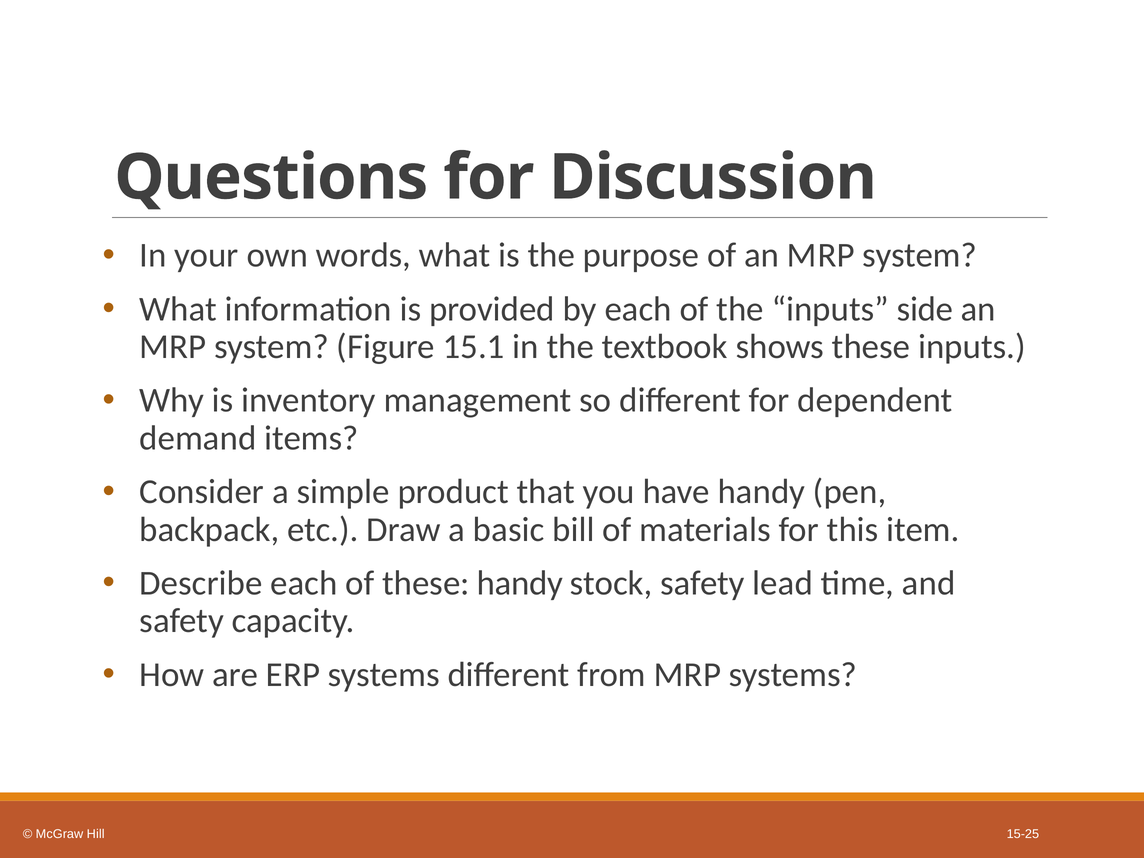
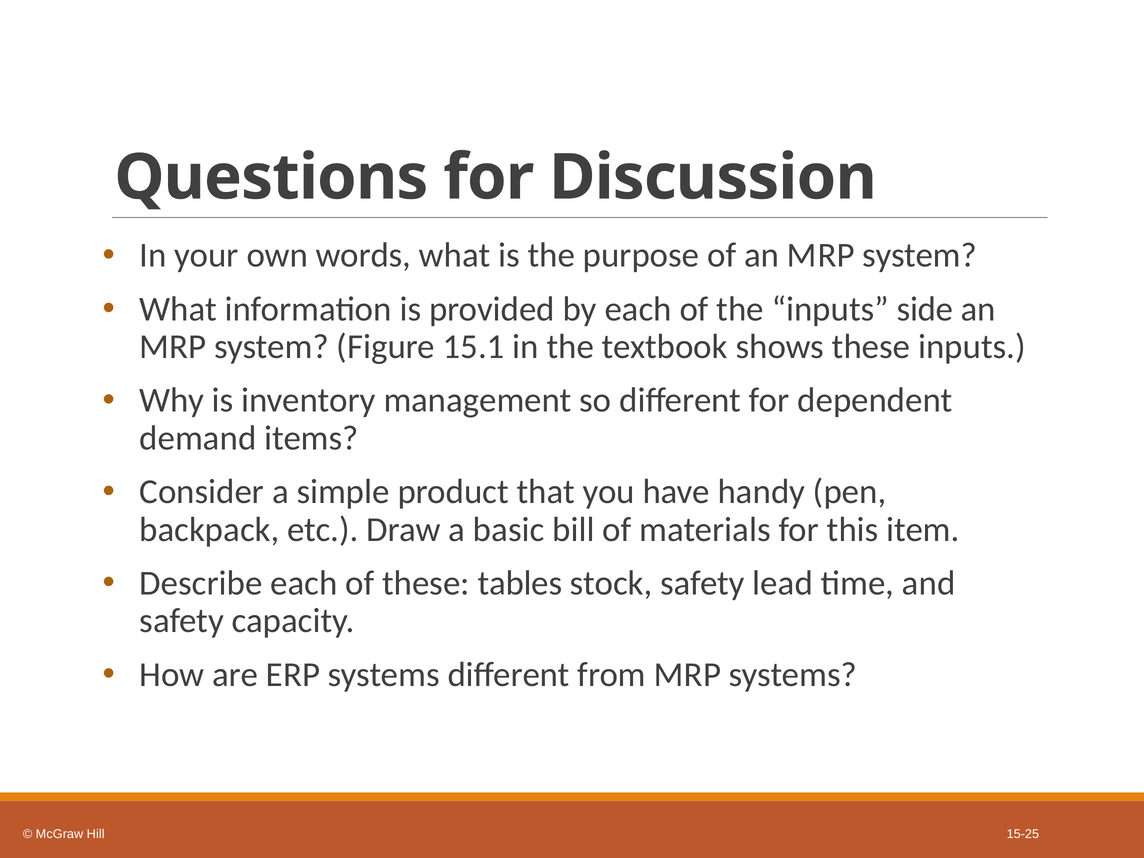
these handy: handy -> tables (520, 583)
